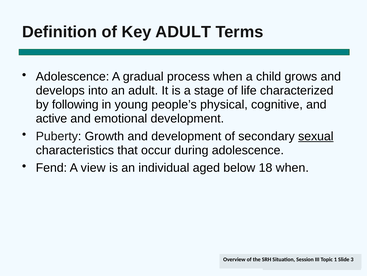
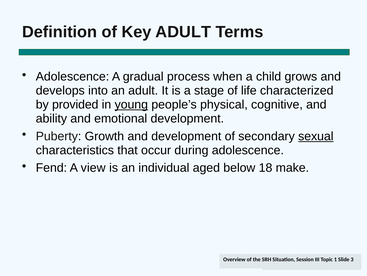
following: following -> provided (75, 104)
young underline: none -> present (131, 104)
active: active -> ability (51, 118)
18 when: when -> make (292, 167)
